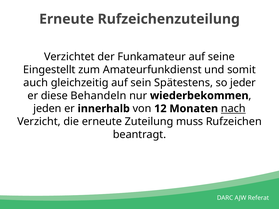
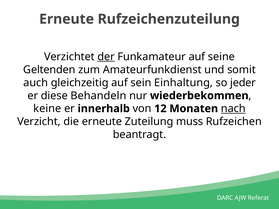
der underline: none -> present (106, 57)
Eingestellt: Eingestellt -> Geltenden (49, 70)
Spätestens: Spätestens -> Einhaltung (184, 83)
jeden: jeden -> keine (47, 109)
